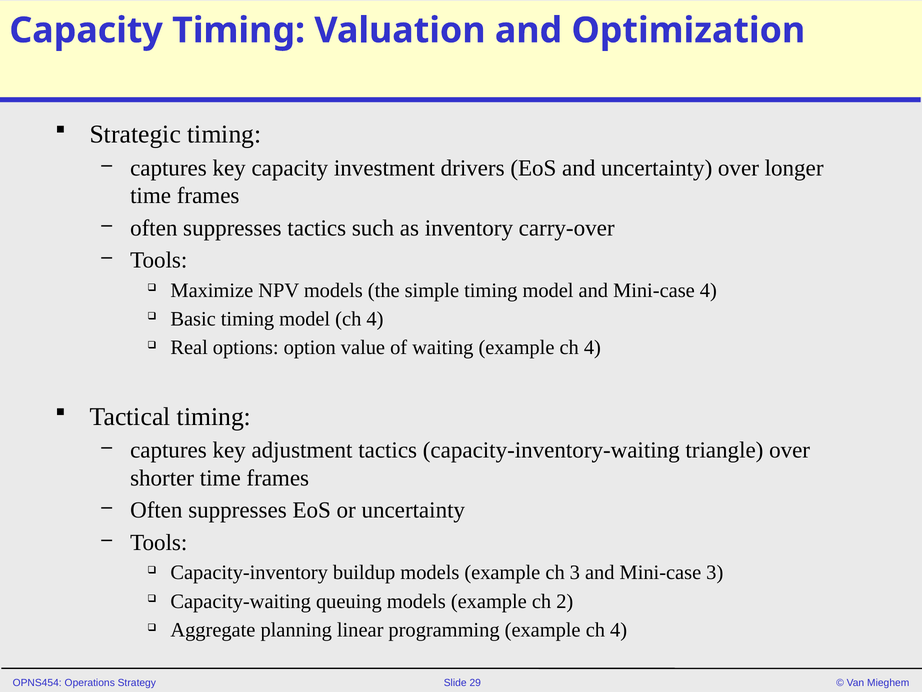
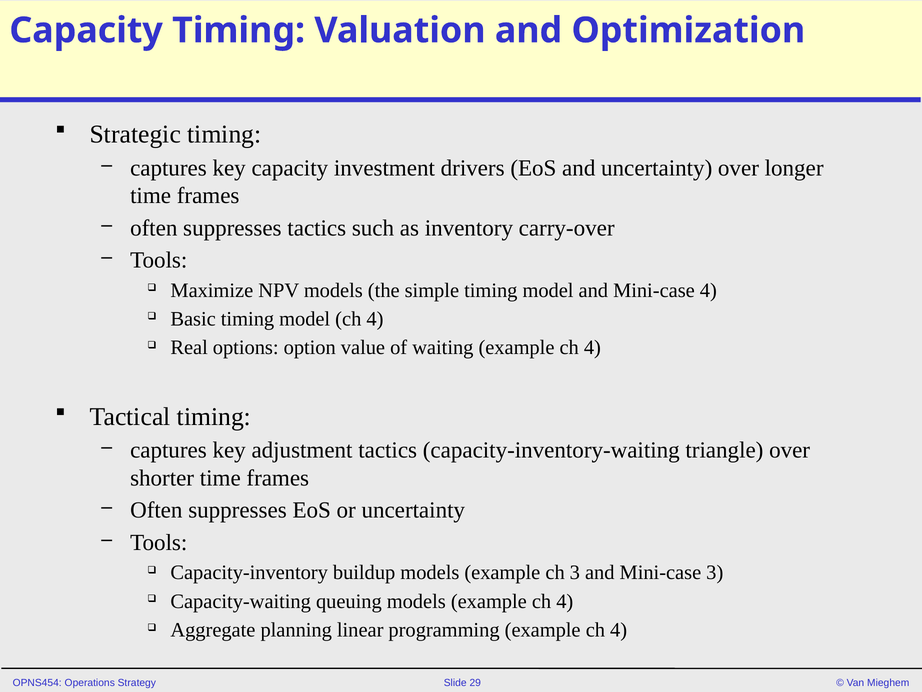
models example ch 2: 2 -> 4 (565, 601)
